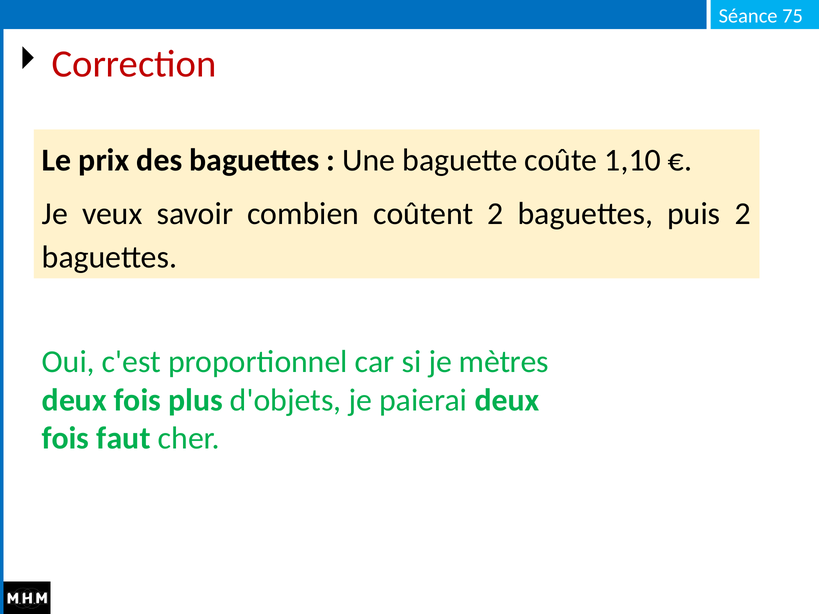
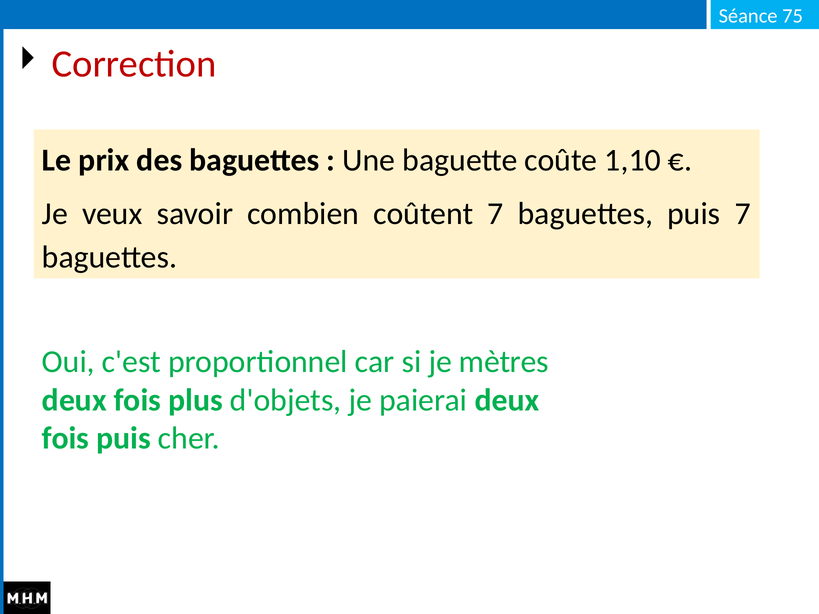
coûtent 2: 2 -> 7 (495, 214)
puis 2: 2 -> 7 (743, 214)
fois faut: faut -> puis (124, 439)
